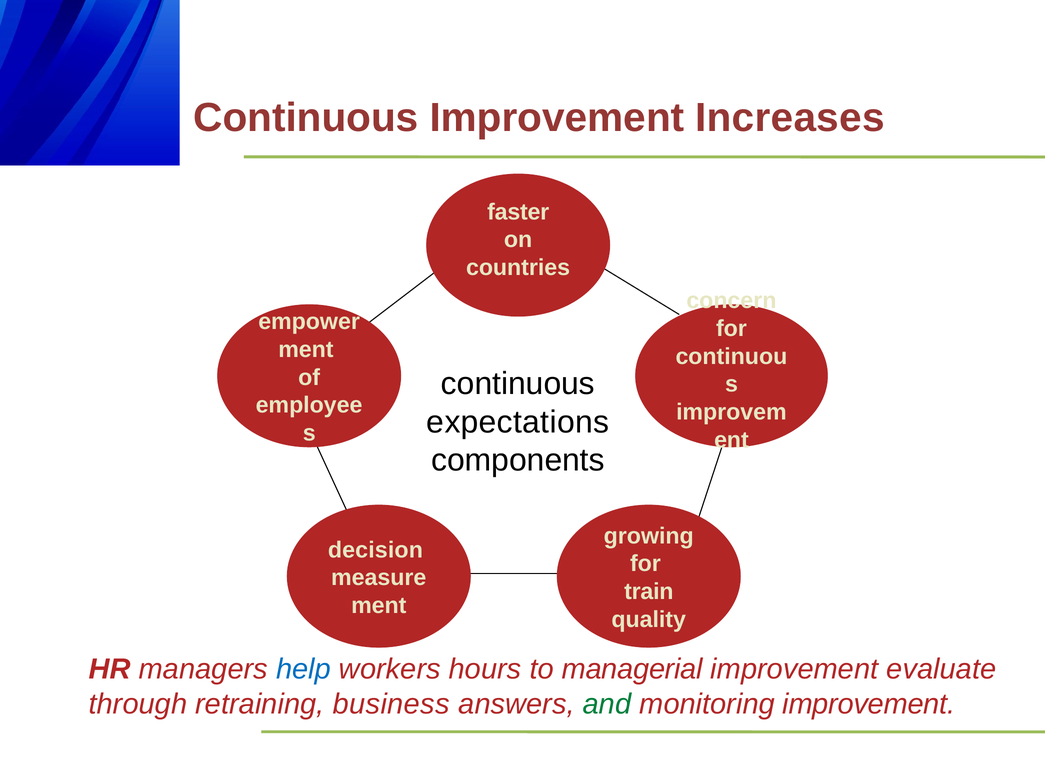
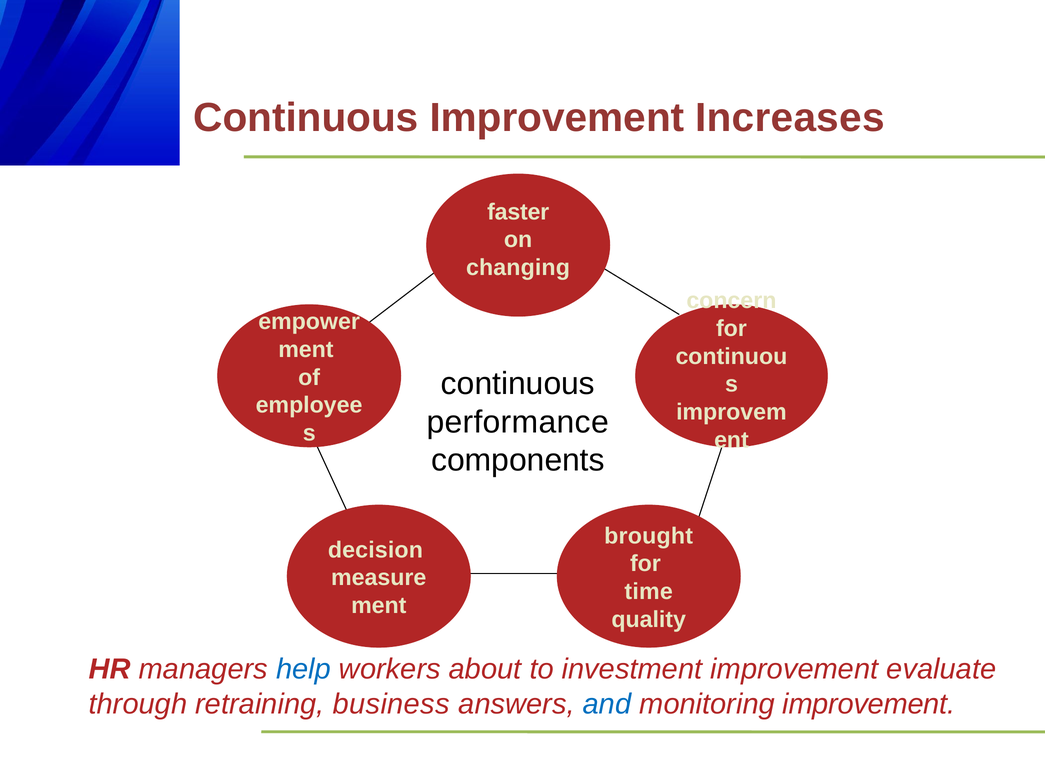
countries: countries -> changing (518, 268)
expectations: expectations -> performance (518, 422)
growing: growing -> brought (649, 536)
train: train -> time (649, 591)
hours: hours -> about (485, 669)
managerial: managerial -> investment (632, 669)
and colour: green -> blue (607, 704)
